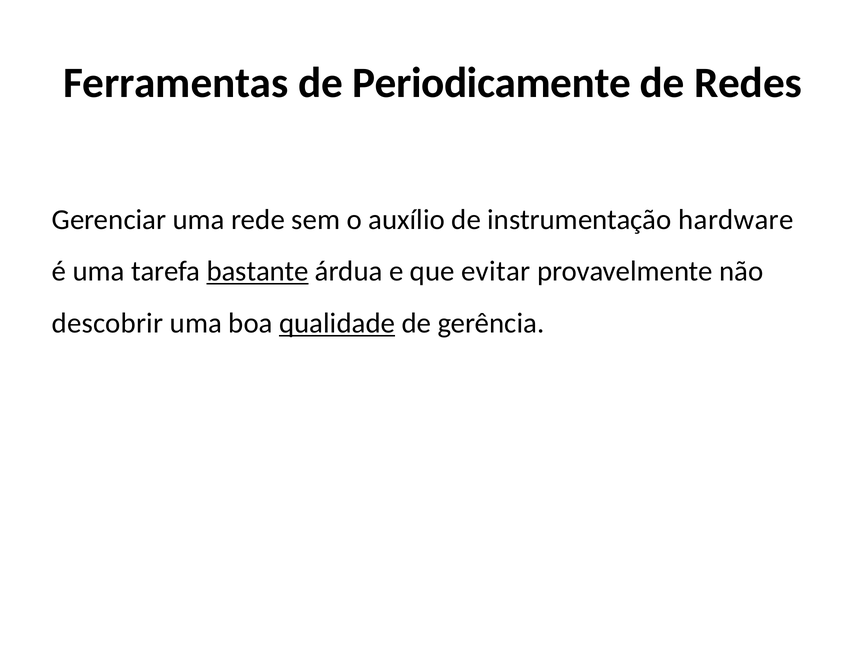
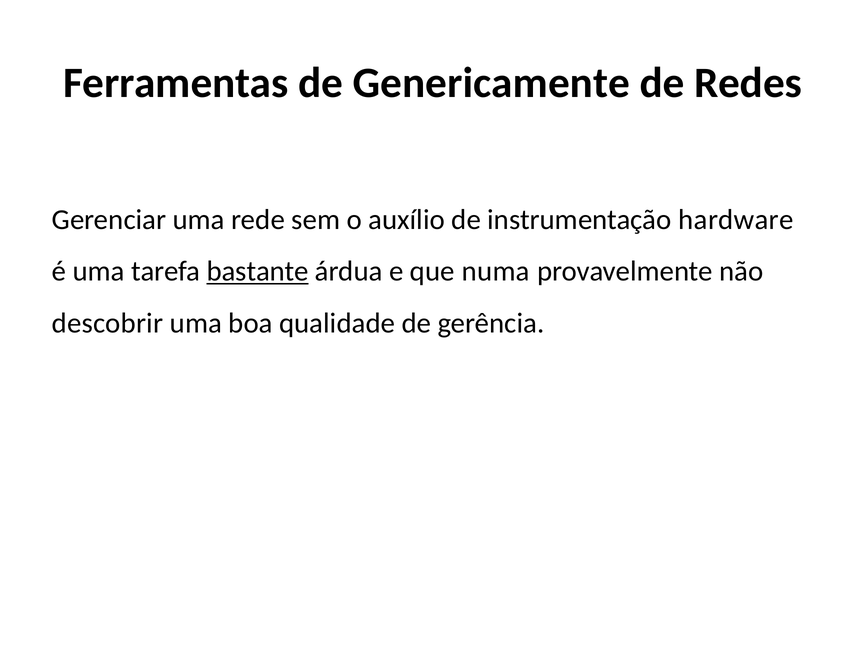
Periodicamente: Periodicamente -> Genericamente (491, 83)
evitar: evitar -> numa (496, 272)
qualidade underline: present -> none (337, 324)
